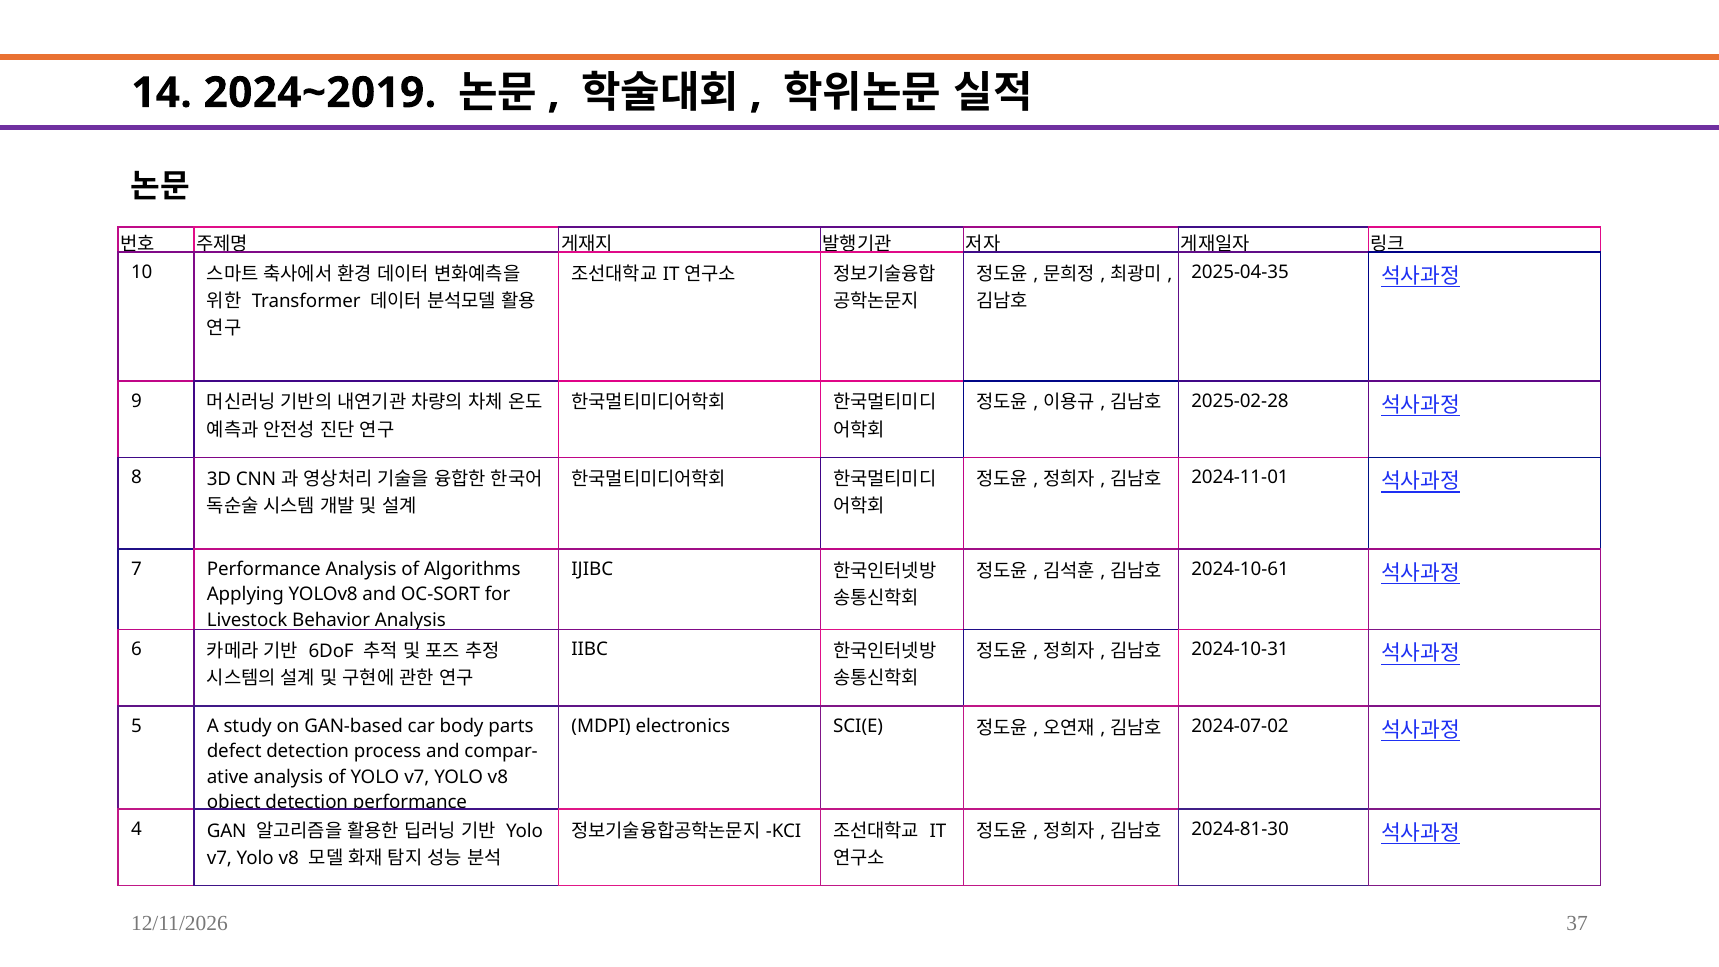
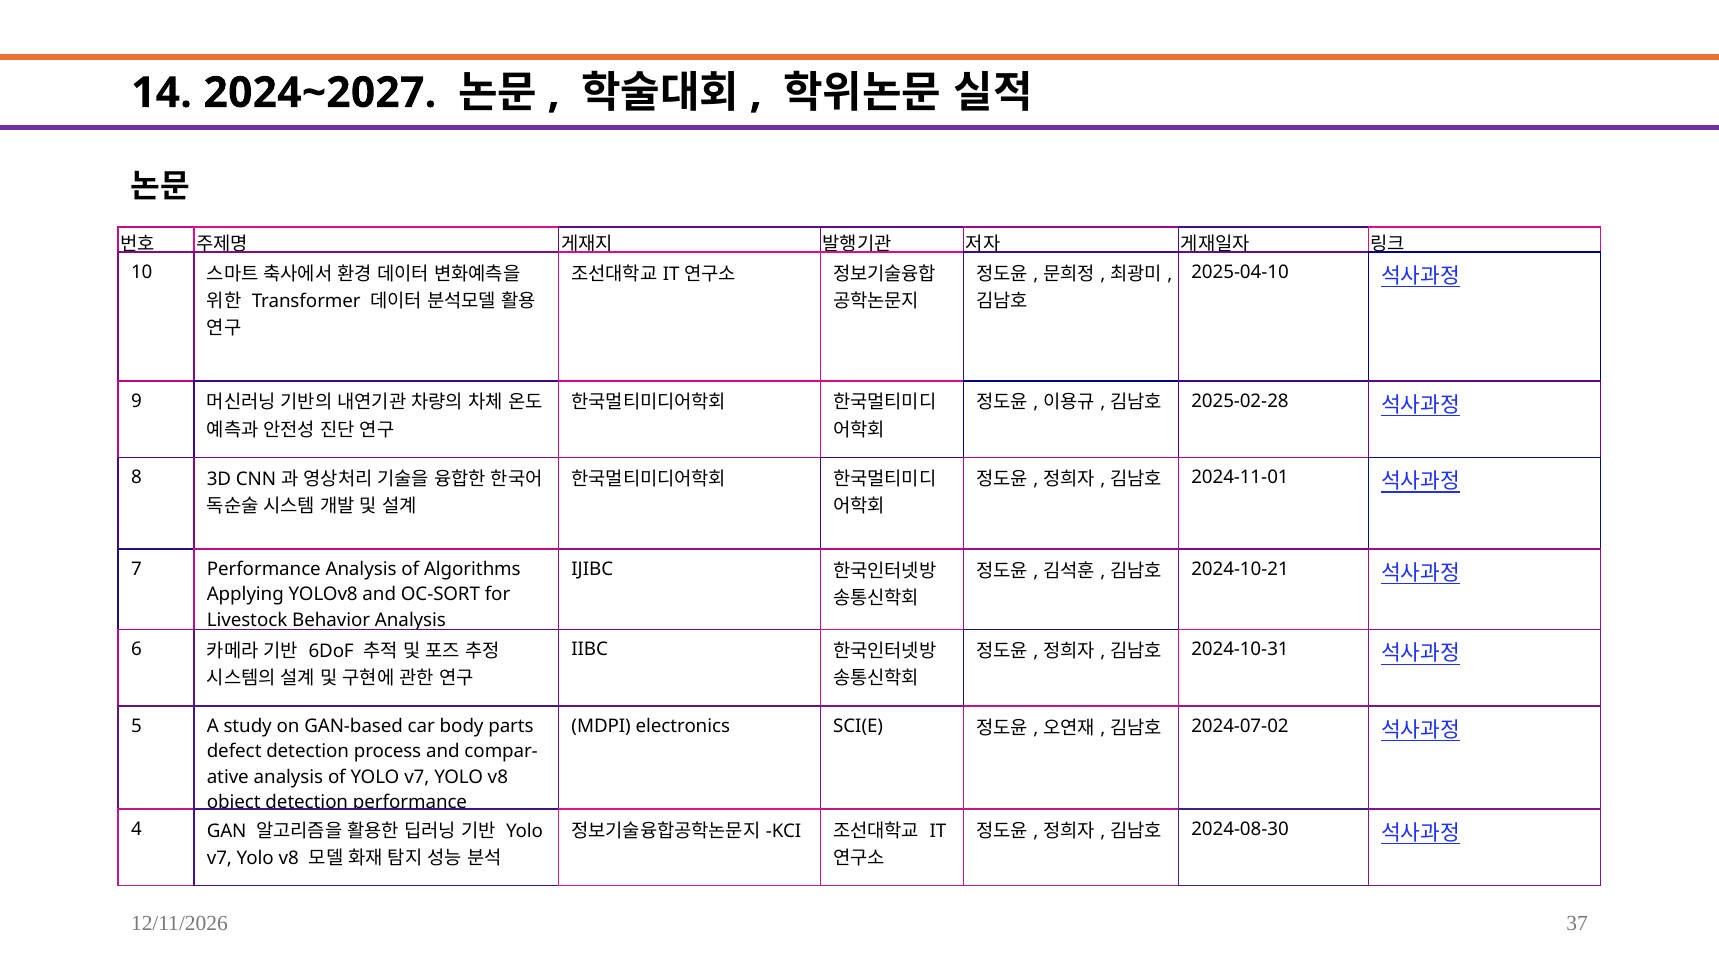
2024~2019: 2024~2019 -> 2024~2027 (320, 93)
2025-04-35: 2025-04-35 -> 2025-04-10 (1240, 272)
2024-10-61: 2024-10-61 -> 2024-10-21 (1240, 569)
2024-81-30: 2024-81-30 -> 2024-08-30 (1240, 829)
